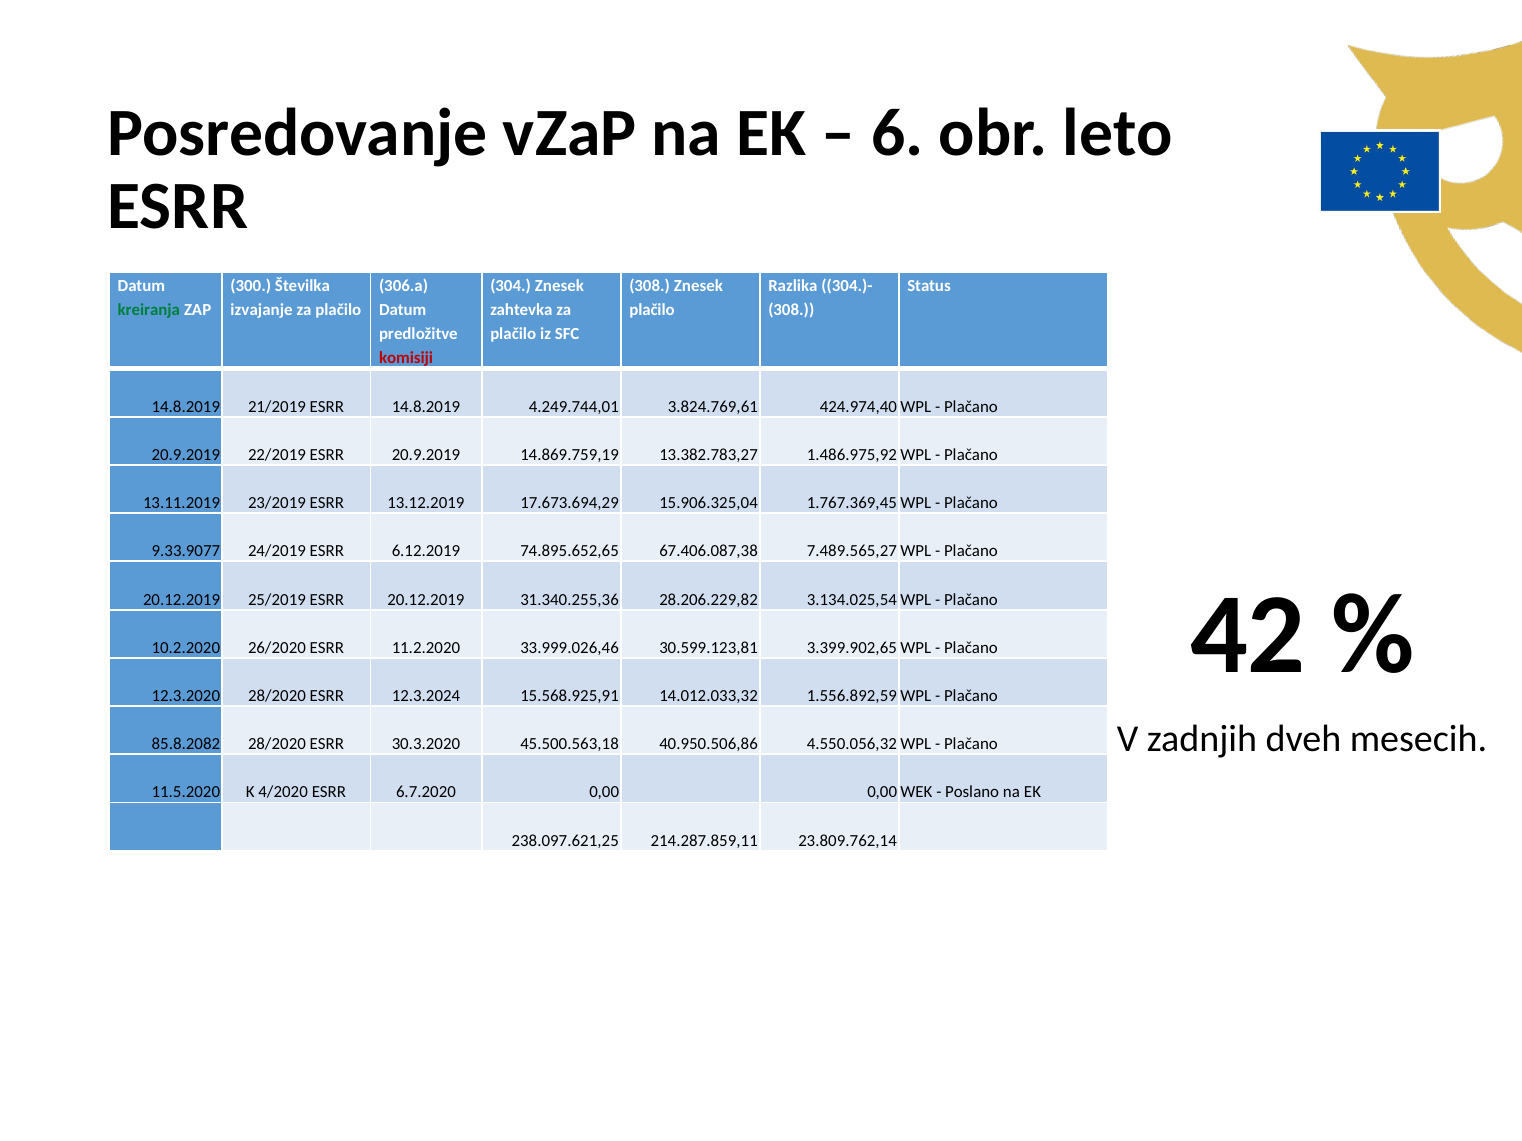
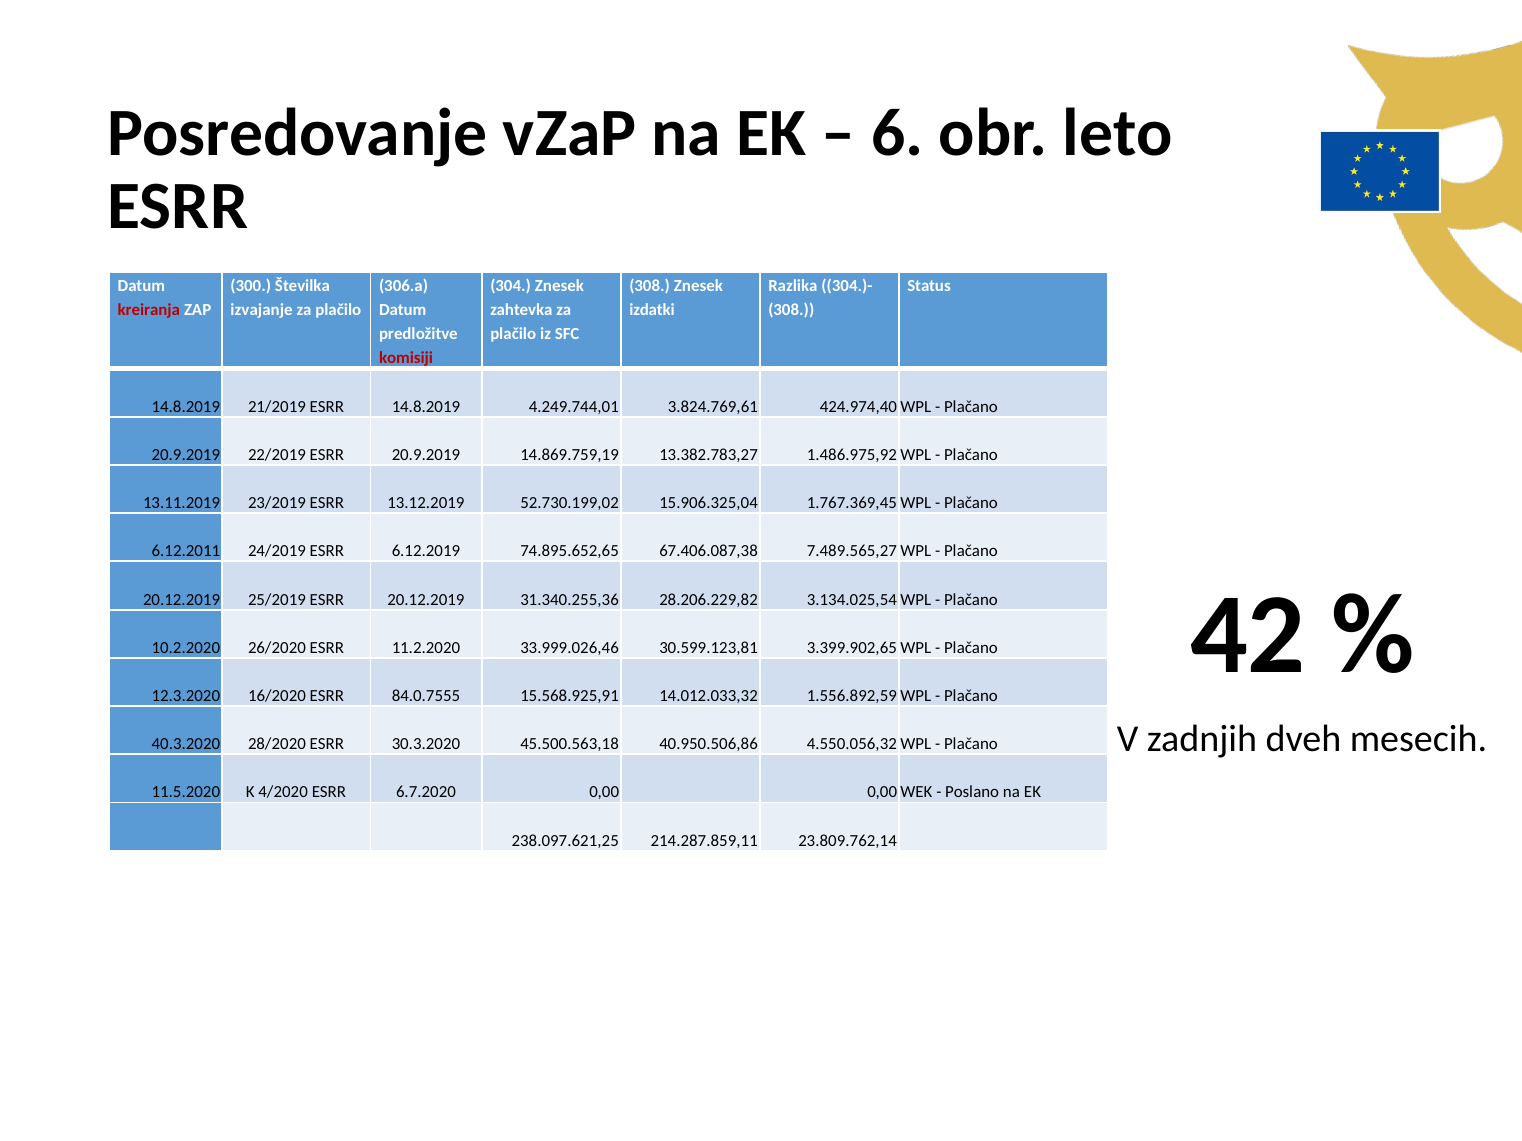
kreiranja colour: green -> red (149, 310)
plačilo: plačilo -> izdatki (652, 310)
17.673.694,29: 17.673.694,29 -> 52.730.199,02 (570, 503)
9.33.9077: 9.33.9077 -> 6.12.2011 (186, 552)
12.3.2020 28/2020: 28/2020 -> 16/2020 (277, 696)
12.3.2024: 12.3.2024 -> 84.0.7555 (426, 696)
85.8.2082: 85.8.2082 -> 40.3.2020 (186, 744)
